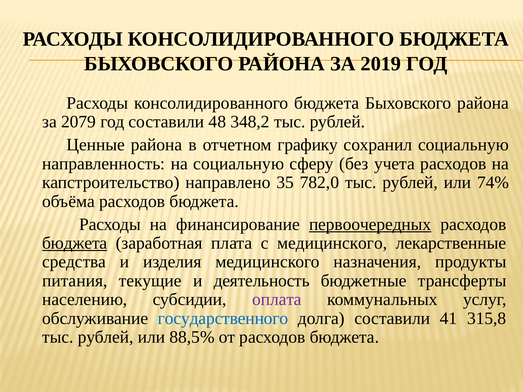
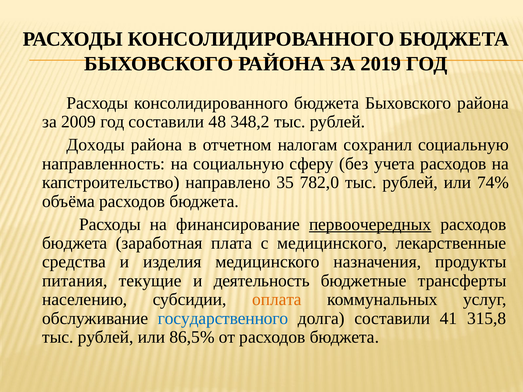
2079: 2079 -> 2009 (79, 122)
Ценные: Ценные -> Доходы (96, 145)
графику: графику -> налогам (308, 145)
бюджета underline: present -> none (75, 243)
оплата colour: purple -> orange (277, 300)
88,5%: 88,5% -> 86,5% (192, 337)
